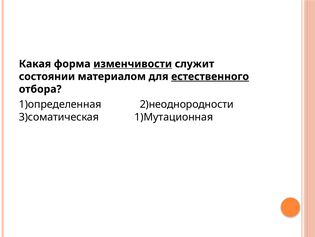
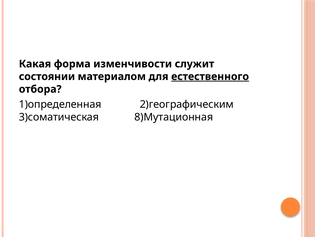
изменчивости underline: present -> none (133, 64)
2)неоднородности: 2)неоднородности -> 2)географическим (187, 104)
1)Мутационная: 1)Мутационная -> 8)Мутационная (174, 117)
